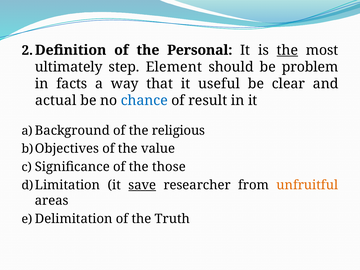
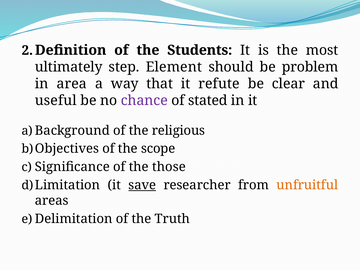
Personal: Personal -> Students (200, 50)
the underline: present -> none (287, 50)
facts: facts -> area (72, 84)
useful: useful -> refute (219, 84)
actual: actual -> useful (56, 101)
chance colour: blue -> purple (144, 101)
result: result -> stated (208, 101)
value: value -> scope (158, 149)
